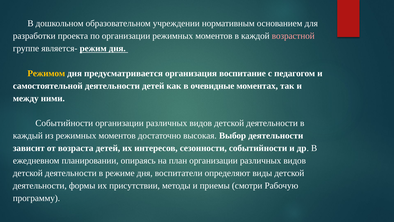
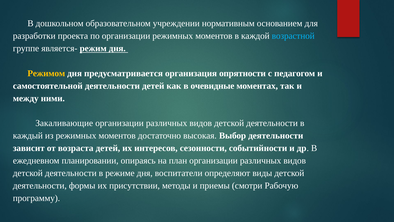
возрастной colour: pink -> light blue (293, 36)
воспитание: воспитание -> опрятности (242, 73)
Событийности: Событийности -> Закаливающие (64, 123)
